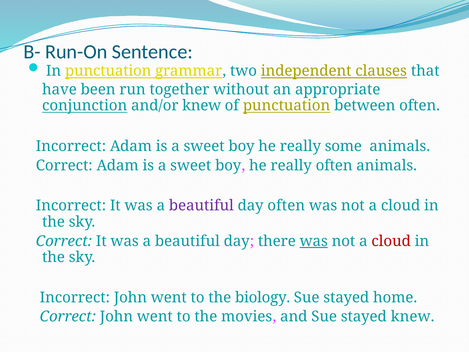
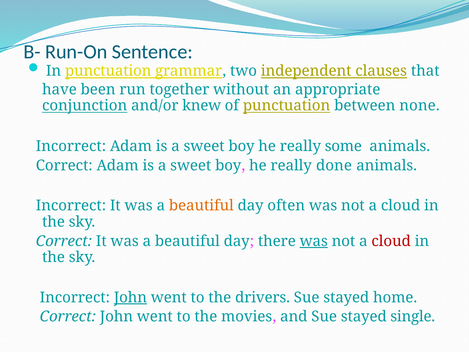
between often: often -> none (419, 106)
really often: often -> done (334, 165)
beautiful colour: purple -> orange (201, 206)
John underline: none -> present (130, 297)
biology: biology -> drivers (263, 297)
stayed knew: knew -> single (413, 316)
